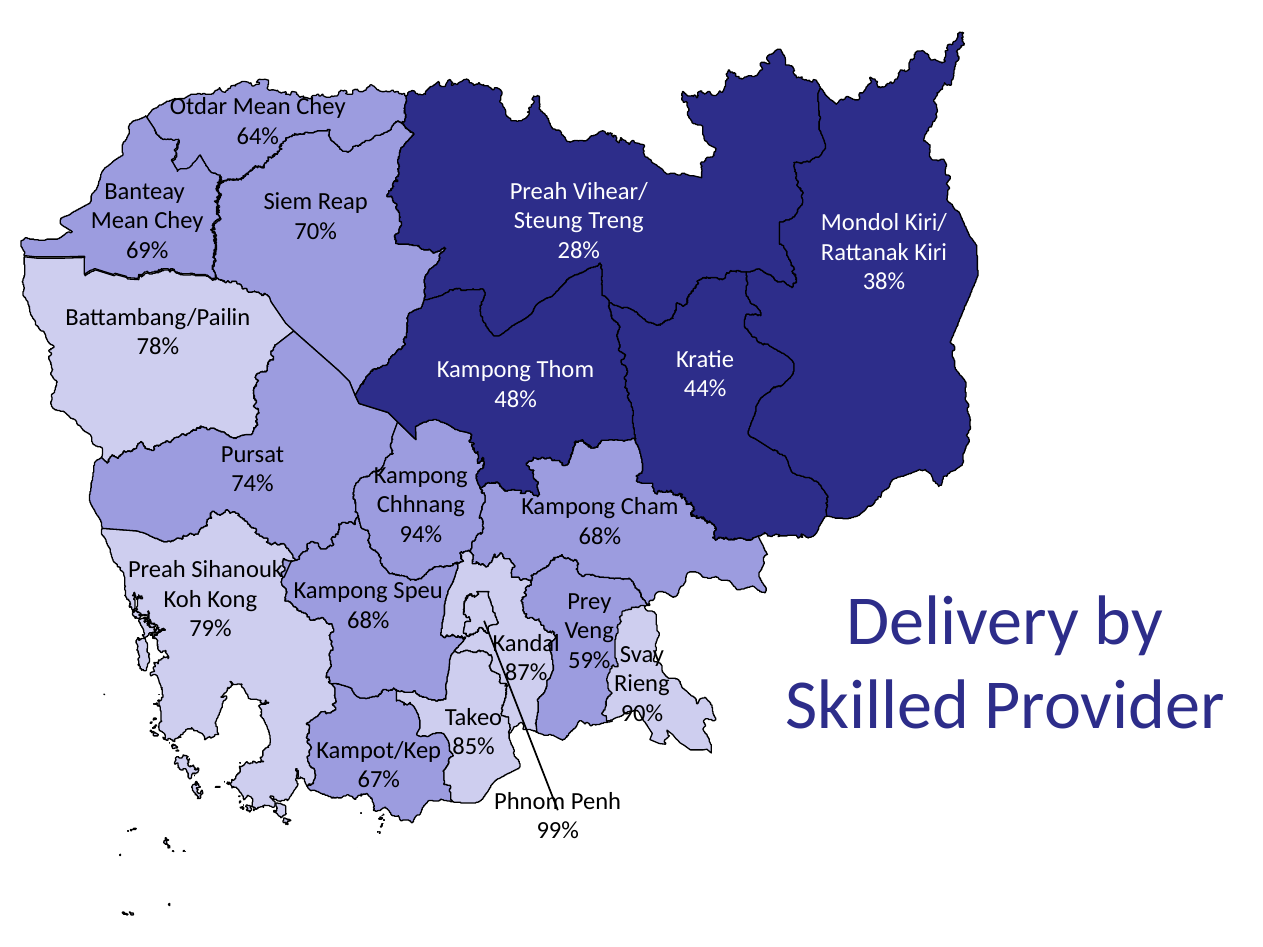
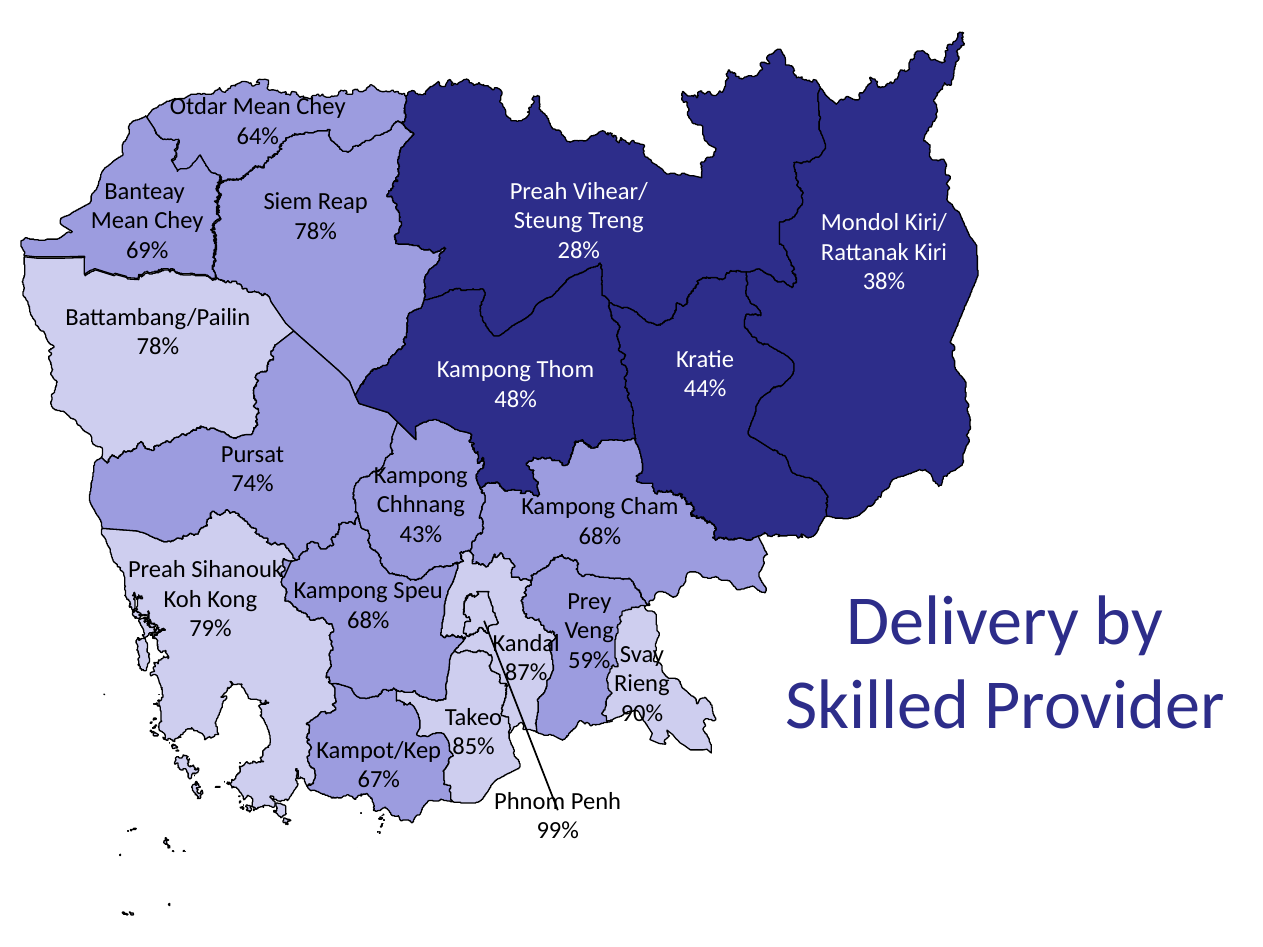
70%: 70% -> 78% (316, 231)
94%: 94% -> 43% (421, 534)
